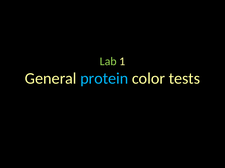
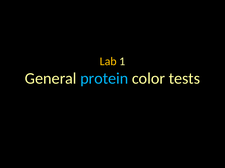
Lab colour: light green -> yellow (108, 62)
